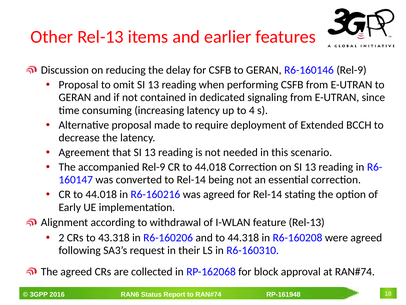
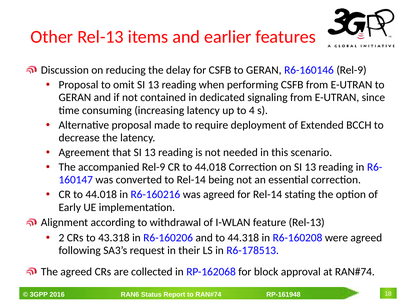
R6-160310: R6-160310 -> R6-178513 (253, 250)
